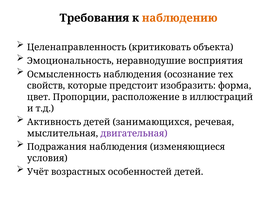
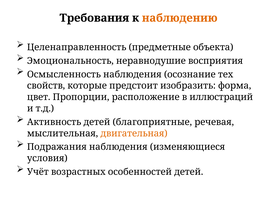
критиковать: критиковать -> предметные (160, 47)
занимающихся: занимающихся -> благоприятные (152, 122)
двигательная colour: purple -> orange (134, 133)
